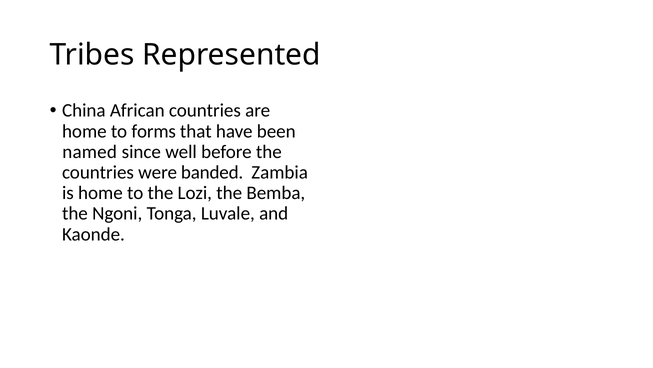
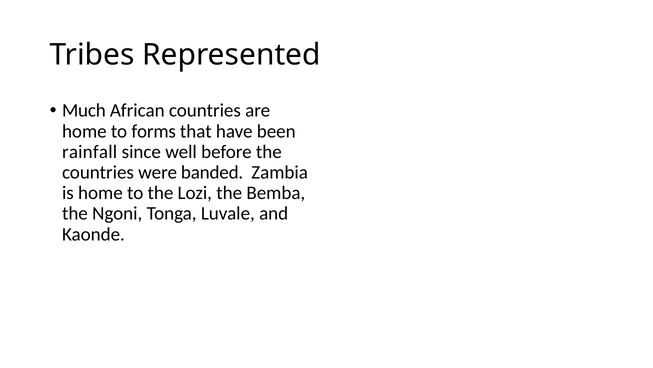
China: China -> Much (84, 110)
named: named -> rainfall (90, 152)
